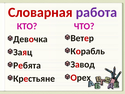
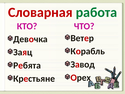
работа colour: purple -> green (96, 12)
